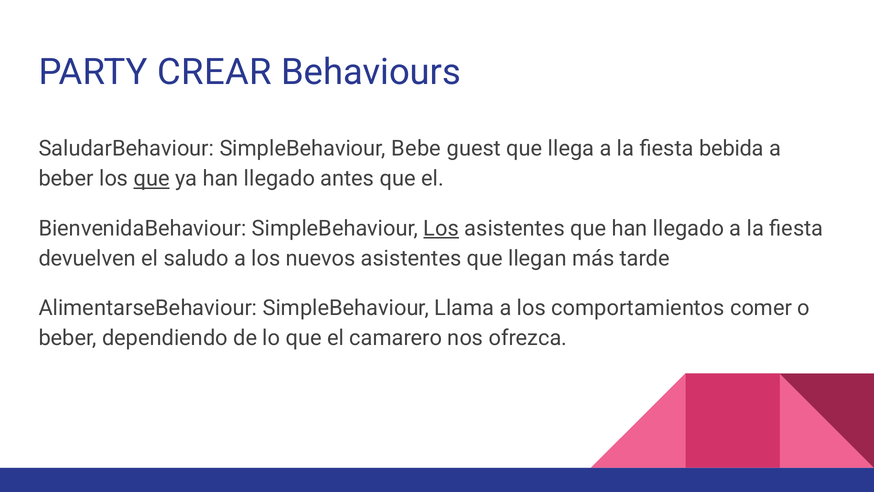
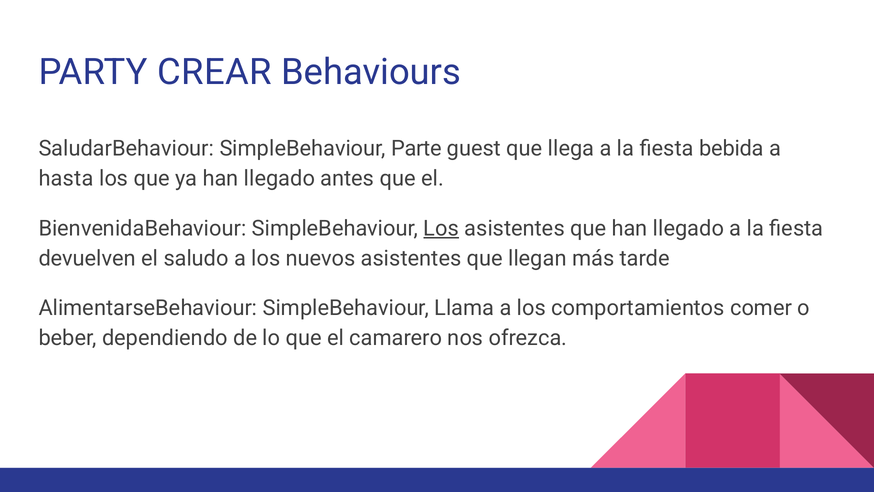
Bebe: Bebe -> Parte (416, 148)
beber: beber -> hasta (66, 179)
que underline: present -> none (152, 179)
